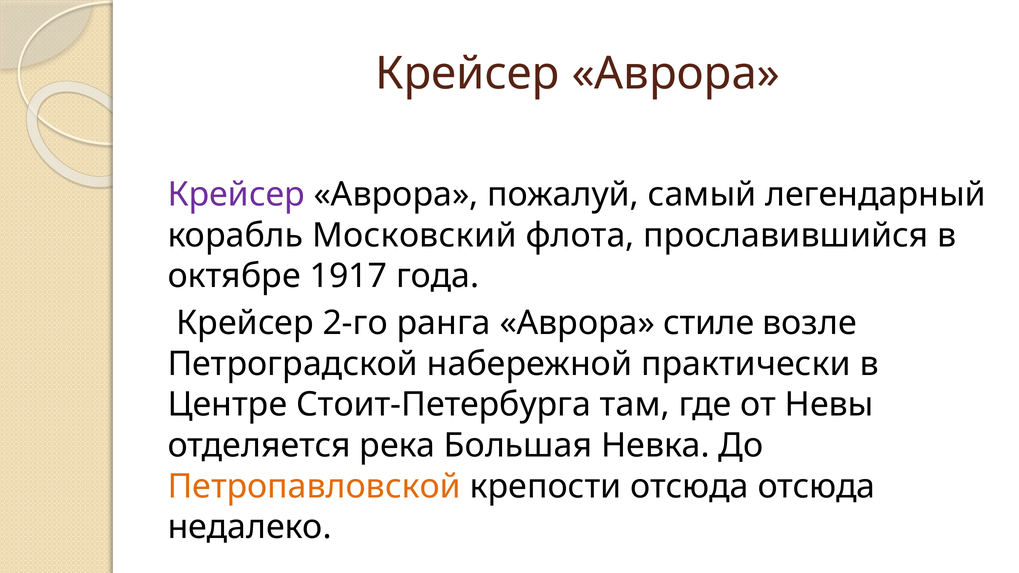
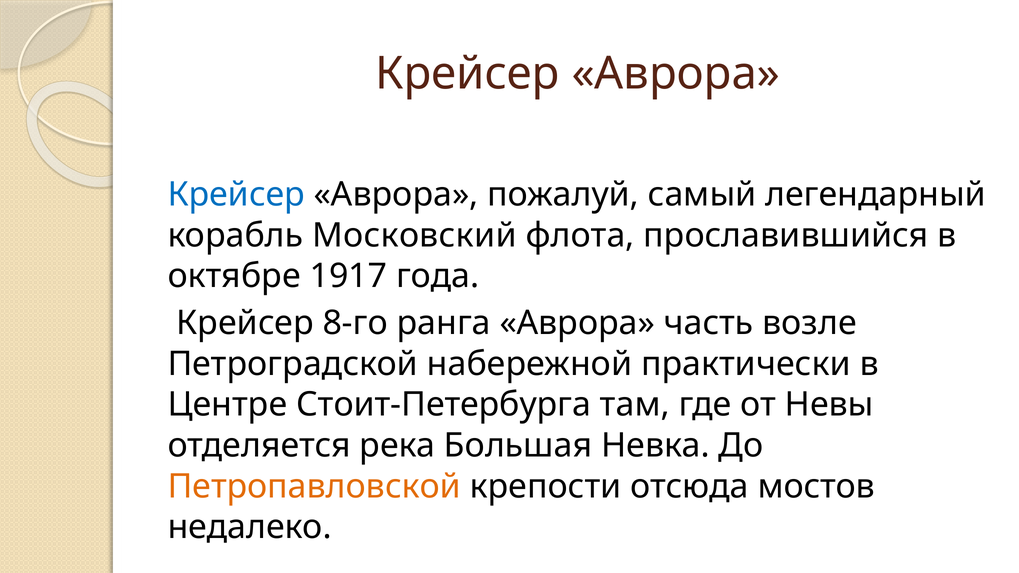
Крейсер colour: purple -> blue (236, 195)
2-го: 2-го -> 8-го (355, 323)
стиле: стиле -> часть (709, 323)
отсюда отсюда: отсюда -> мостов (816, 486)
